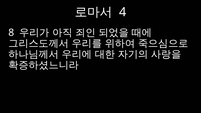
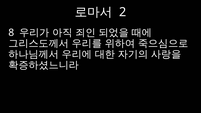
4: 4 -> 2 (123, 12)
